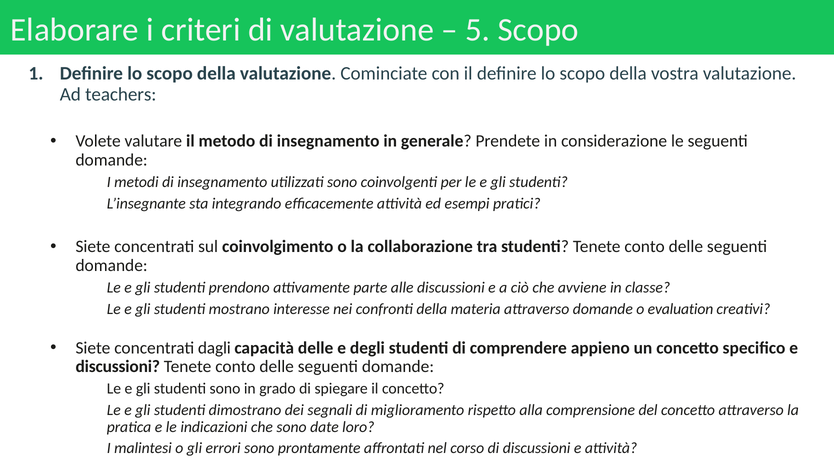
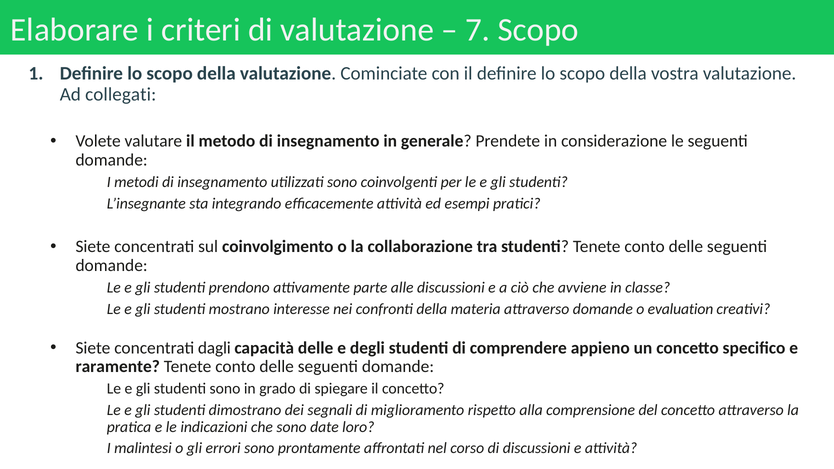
5: 5 -> 7 (478, 30)
teachers: teachers -> collegati (121, 94)
discussioni: discussioni -> raramente (118, 367)
